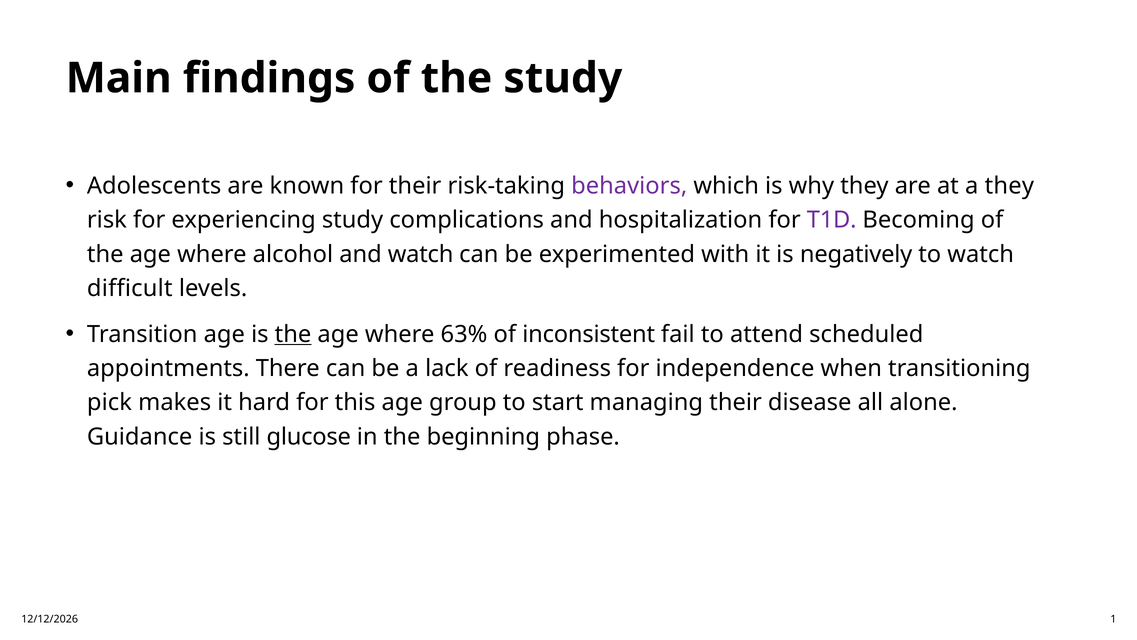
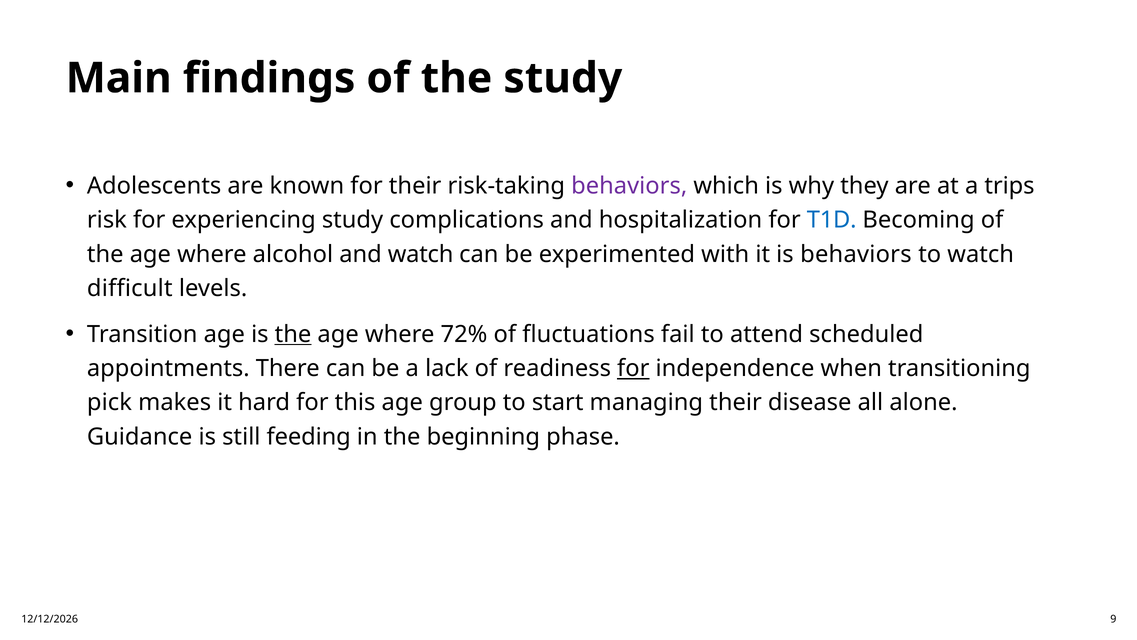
a they: they -> trips (1010, 186)
T1D colour: purple -> blue (832, 220)
is negatively: negatively -> behaviors (856, 254)
63%: 63% -> 72% (464, 334)
inconsistent: inconsistent -> fluctuations (589, 334)
for underline: none -> present (633, 368)
glucose: glucose -> feeding (309, 436)
1: 1 -> 9 (1113, 619)
